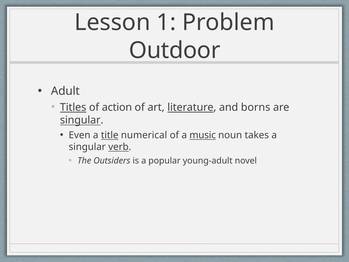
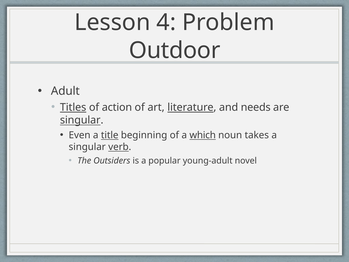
1: 1 -> 4 (166, 23)
borns: borns -> needs (256, 107)
numerical: numerical -> beginning (144, 135)
music: music -> which (203, 135)
